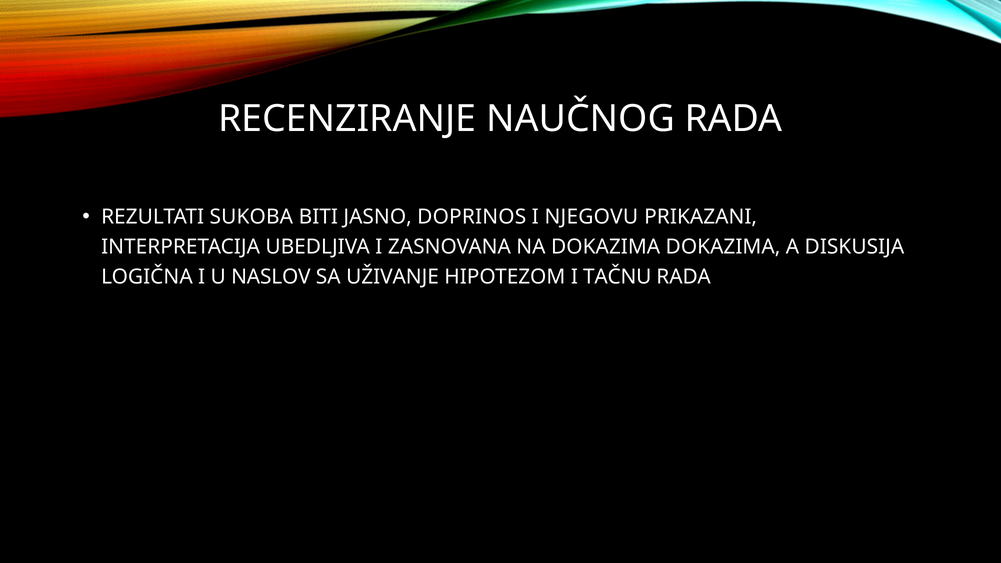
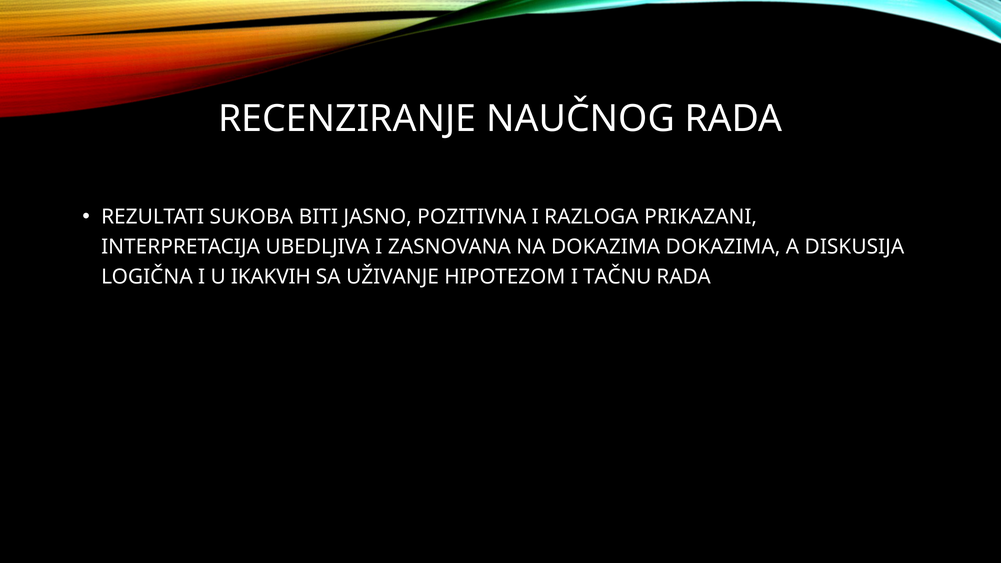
DOPRINOS: DOPRINOS -> POZITIVNA (472, 217)
NJEGOVU: NJEGOVU -> RAZLOGA (591, 217)
NASLOV: NASLOV -> IKAKVIH (271, 277)
